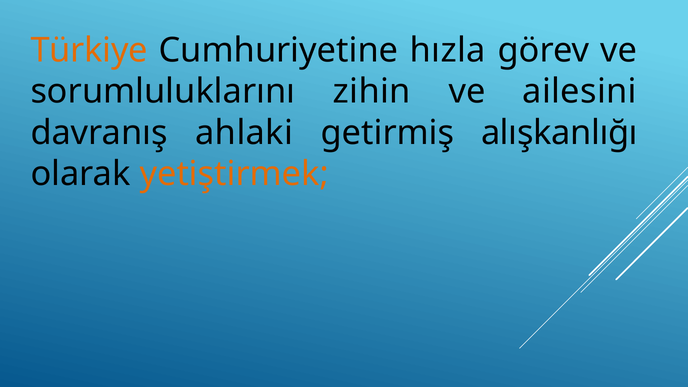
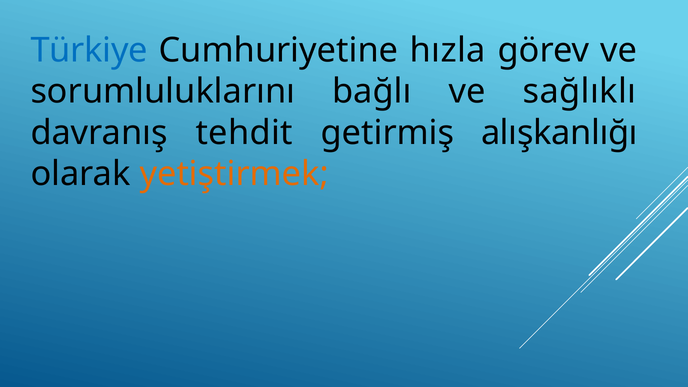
Türkiye colour: orange -> blue (89, 50)
zihin: zihin -> bağlı (372, 92)
ailesini: ailesini -> sağlıklı (580, 92)
ahlaki: ahlaki -> tehdit (244, 133)
